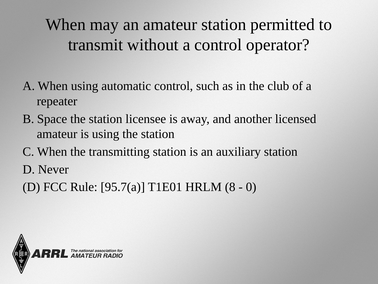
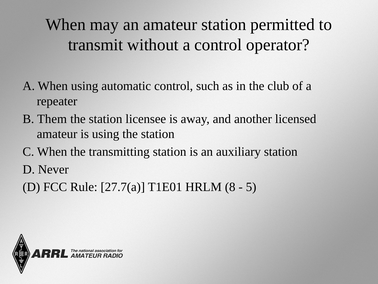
Space: Space -> Them (52, 119)
95.7(a: 95.7(a -> 27.7(a (123, 187)
0: 0 -> 5 (251, 187)
